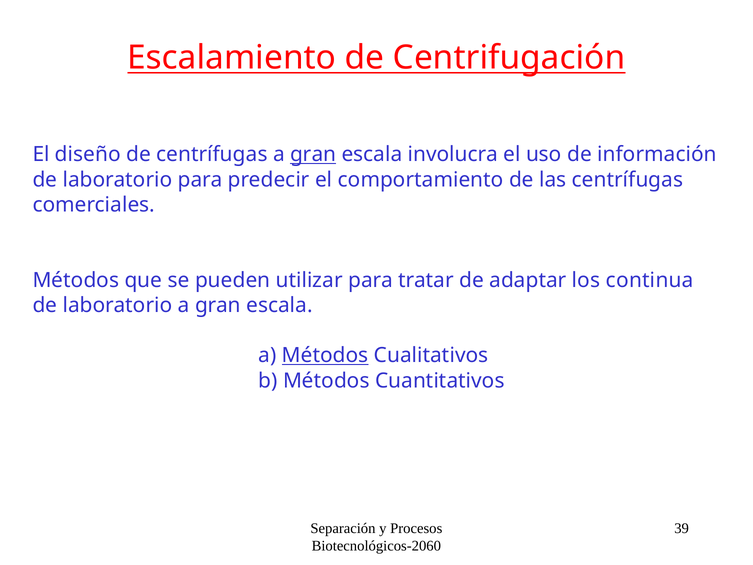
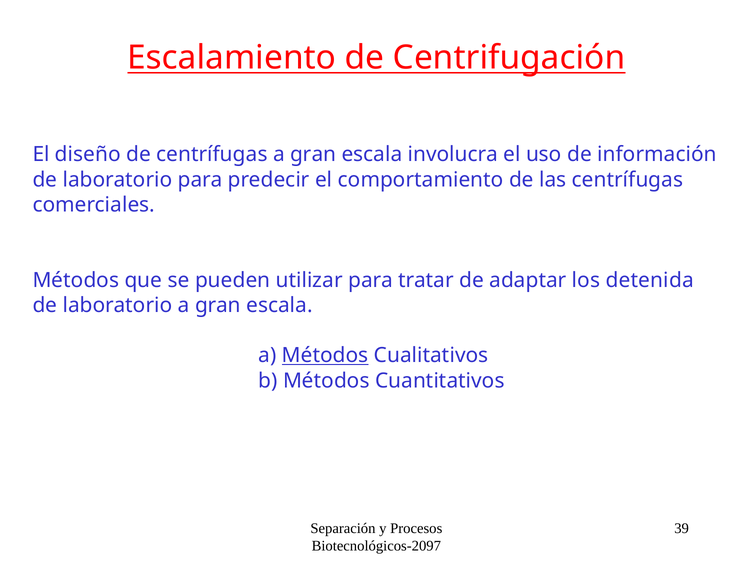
gran underline: present -> none (313, 155)
continua: continua -> detenida (650, 280)
Biotecnológicos-2060: Biotecnológicos-2060 -> Biotecnológicos-2097 (376, 546)
